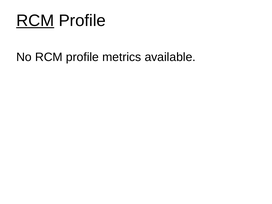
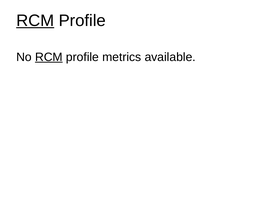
RCM underline: none -> present (49, 57)
